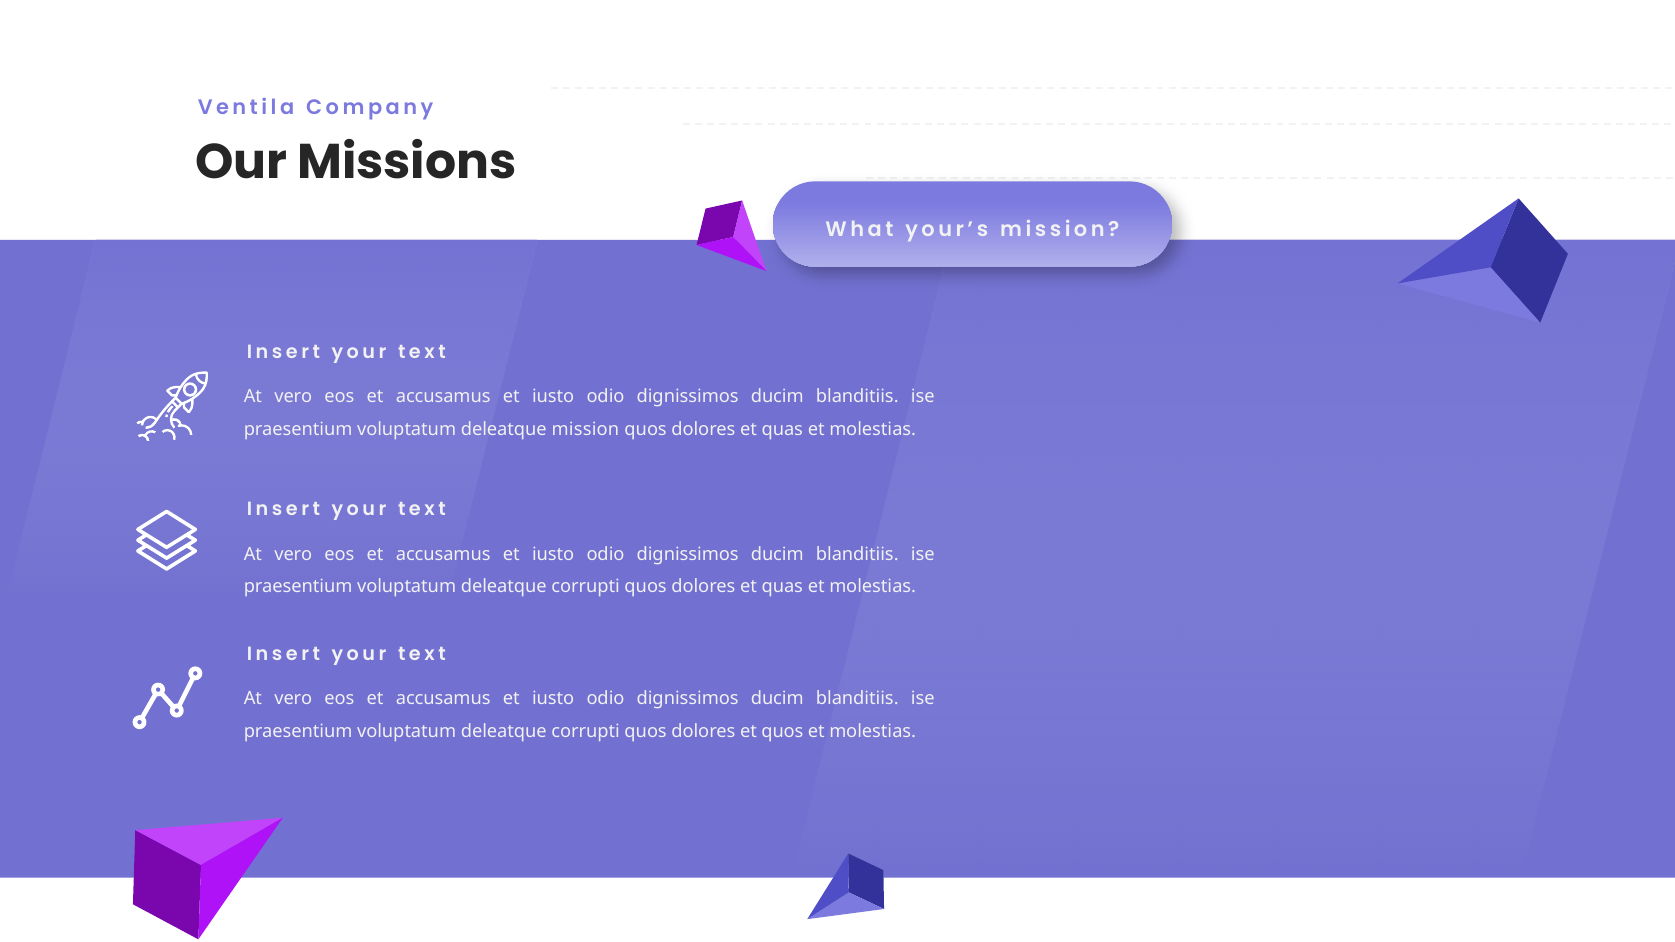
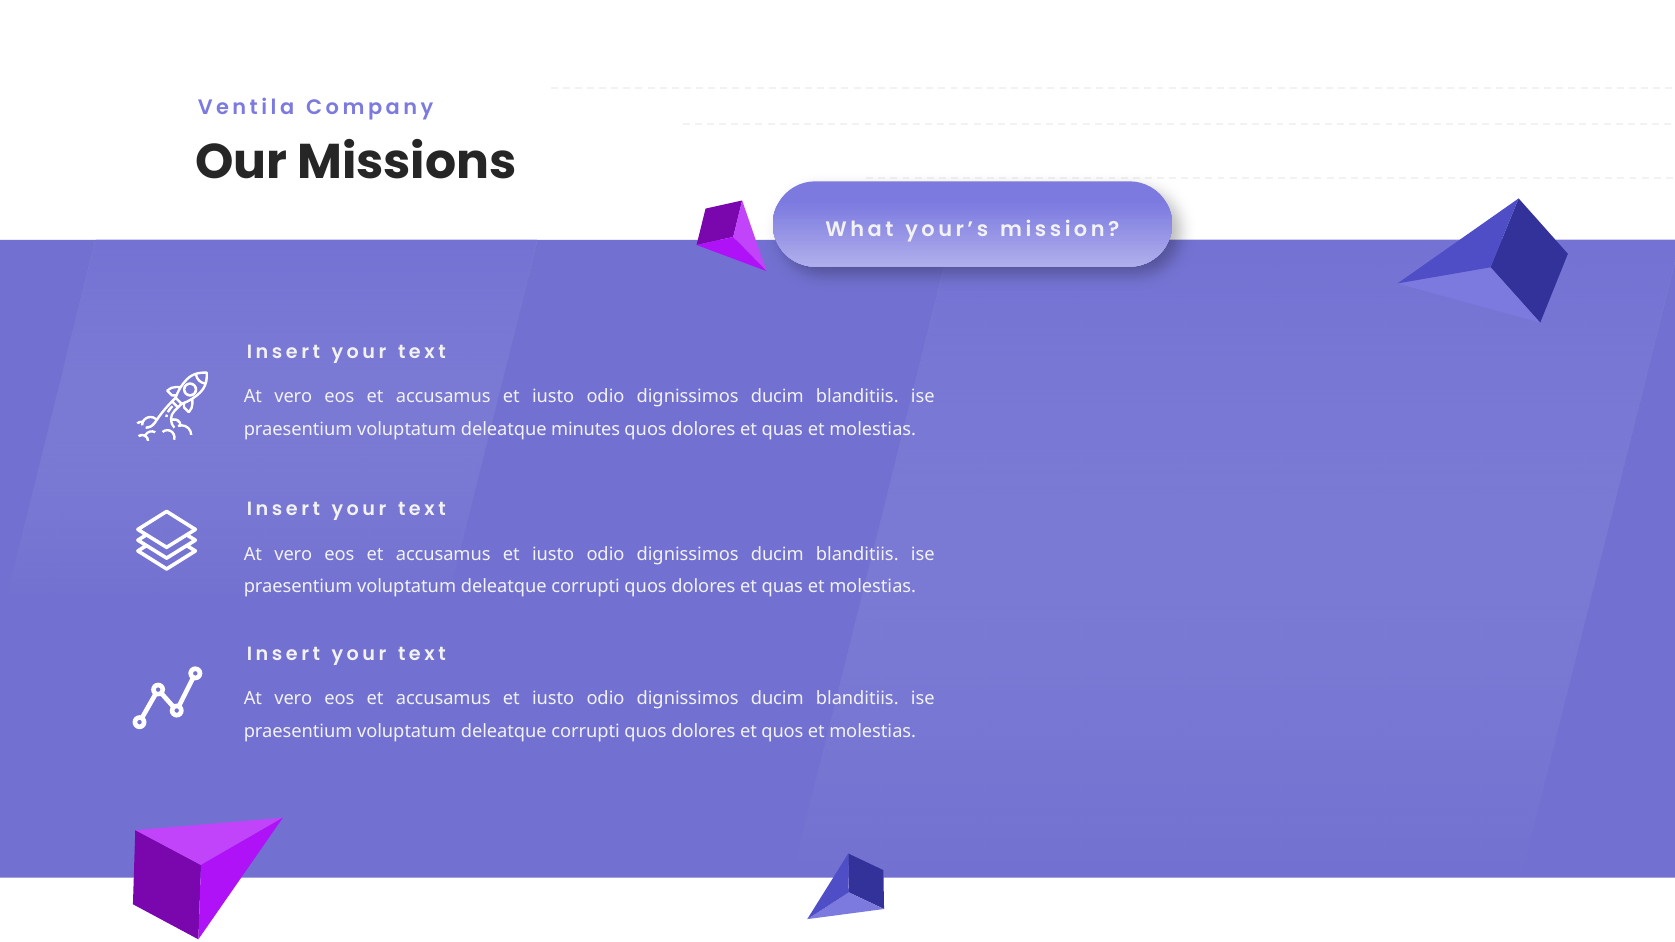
deleatque mission: mission -> minutes (586, 430)
